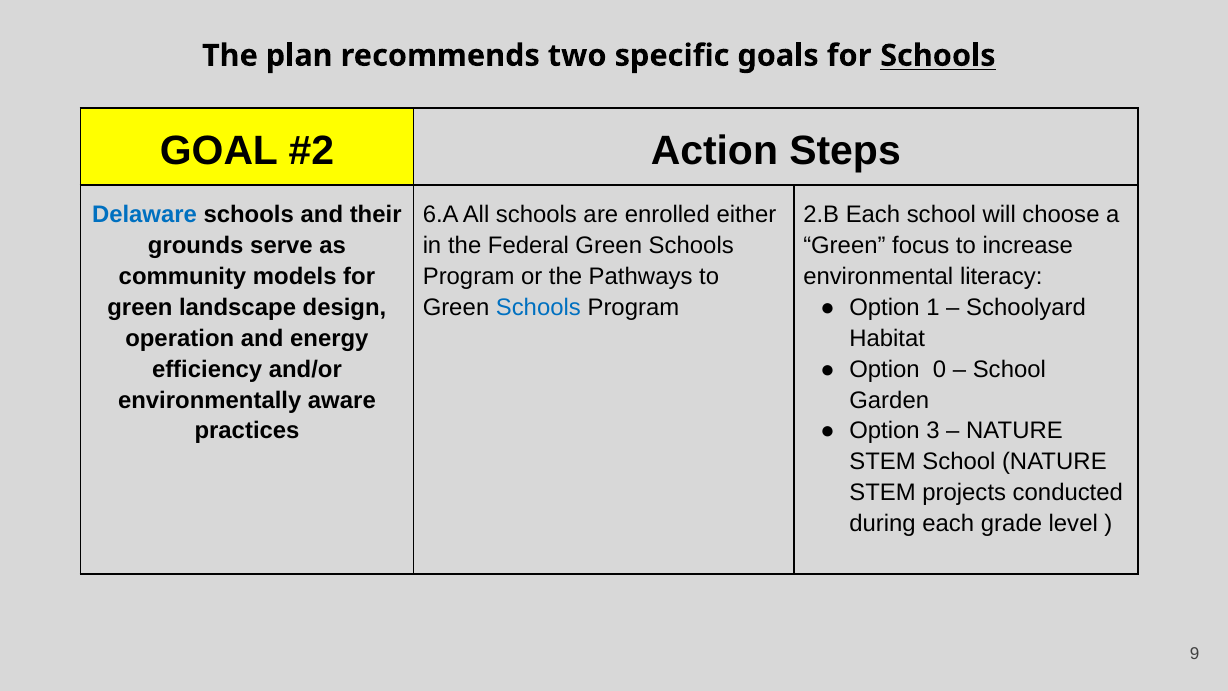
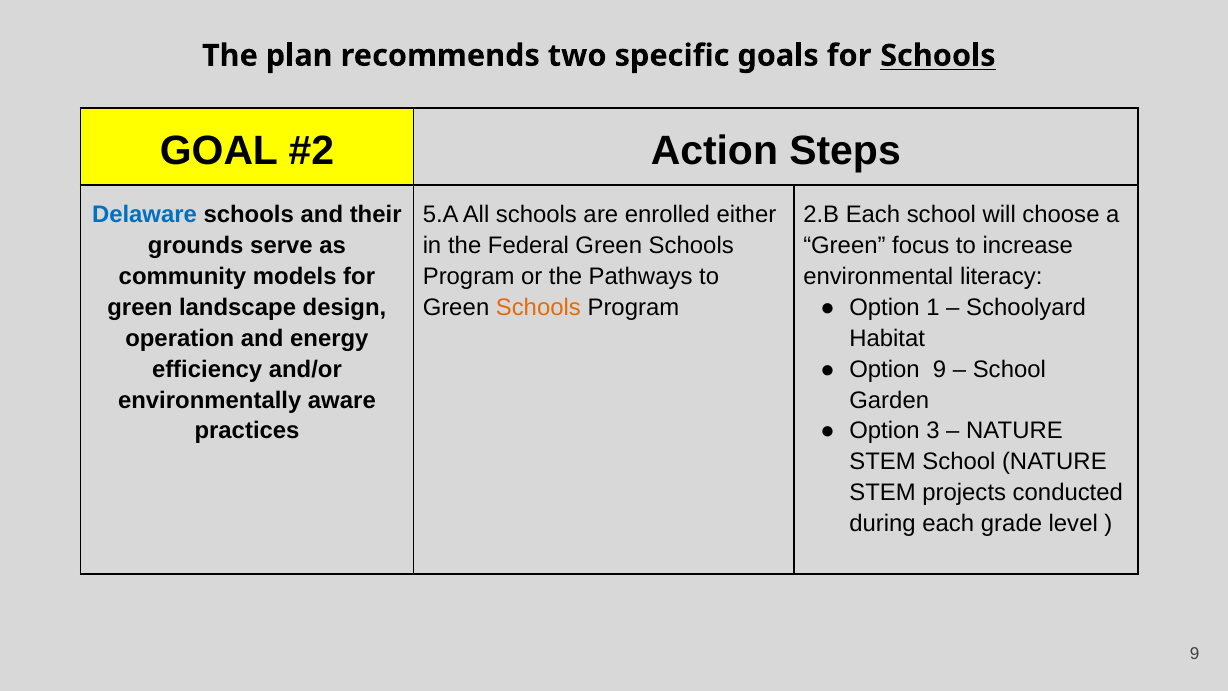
6.A: 6.A -> 5.A (441, 215)
Schools colour: blue -> orange (538, 308)
Option 0: 0 -> 9 (940, 369)
